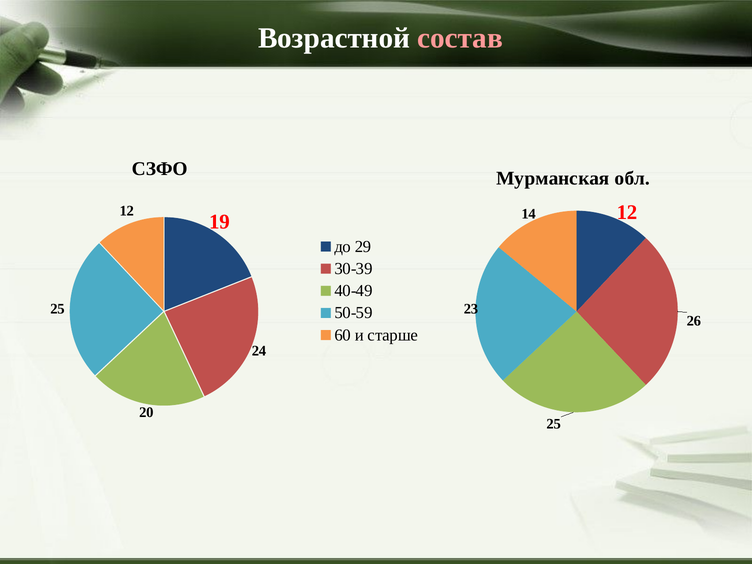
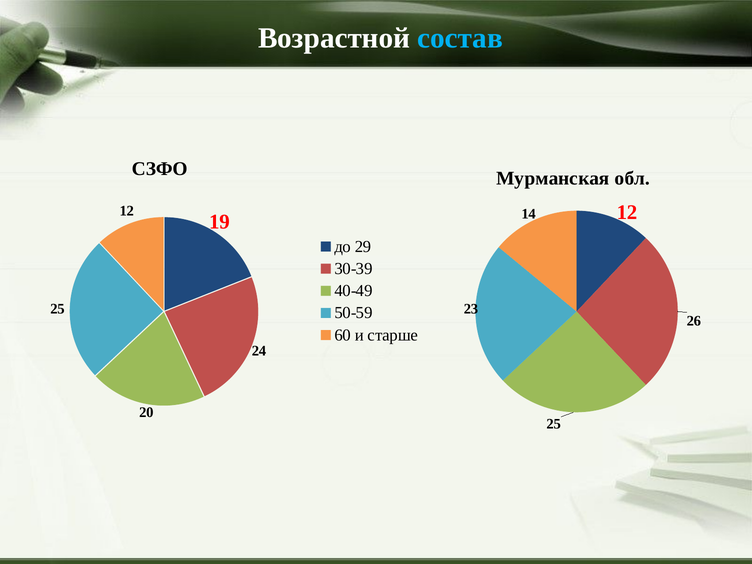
состав colour: pink -> light blue (460, 38)
